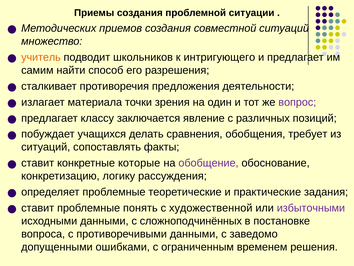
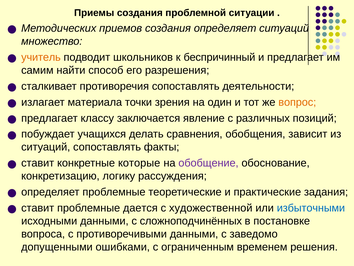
создания совместной: совместной -> определяет (225, 28)
интригующего: интригующего -> беспричинный (219, 57)
противоречия предложения: предложения -> сопоставлять (186, 86)
вопрос colour: purple -> orange (297, 102)
требует: требует -> зависит (308, 134)
понять: понять -> дается (140, 208)
избыточными colour: purple -> blue (311, 208)
